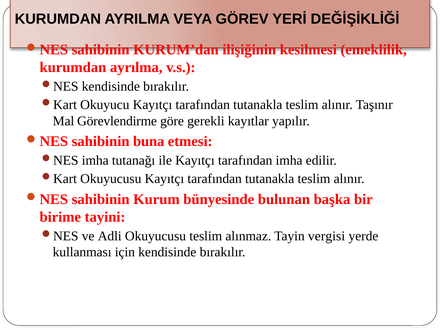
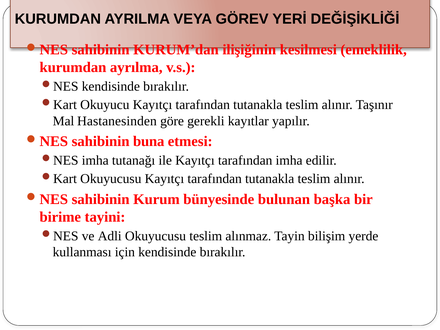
Görevlendirme: Görevlendirme -> Hastanesinden (117, 121)
vergisi: vergisi -> bilişim (327, 236)
